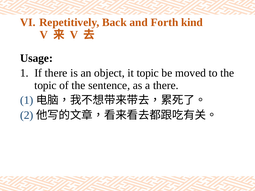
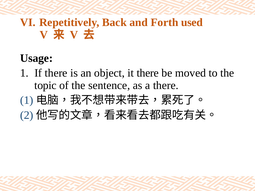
kind: kind -> used (192, 22)
it topic: topic -> there (148, 73)
